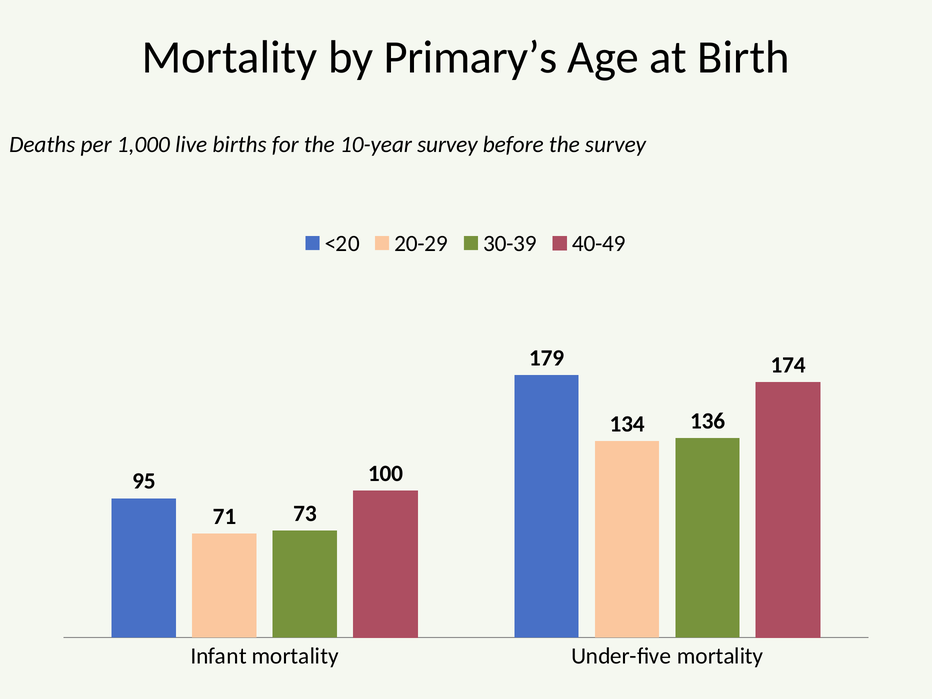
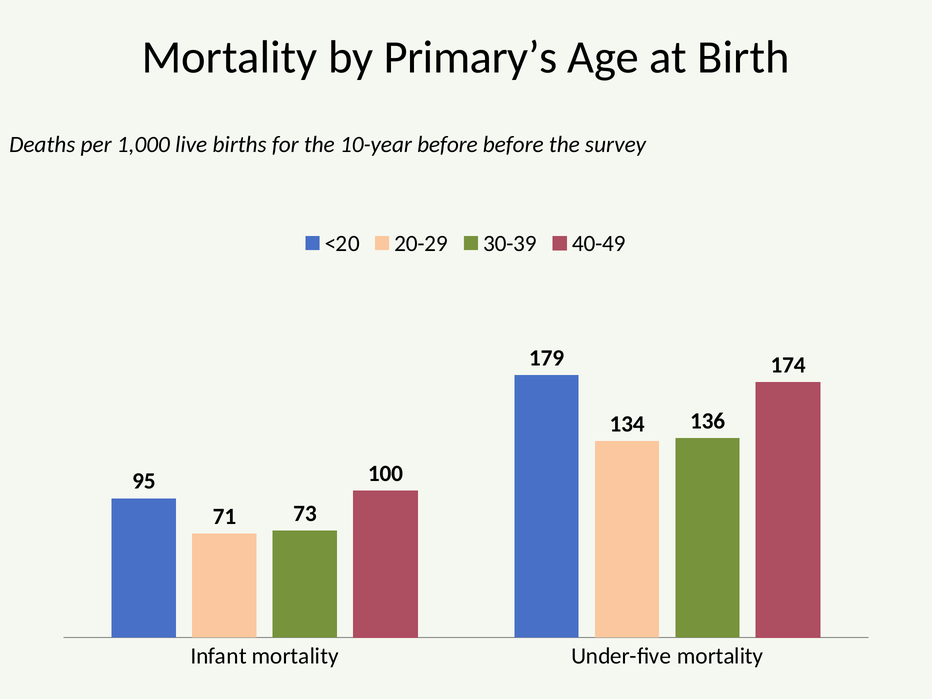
10-year survey: survey -> before (447, 144)
